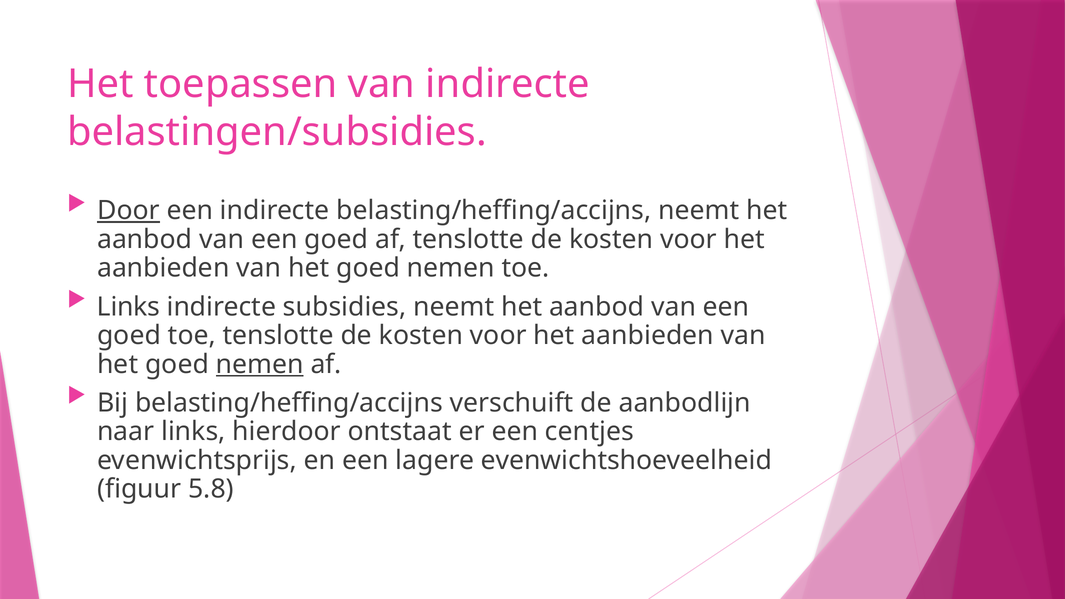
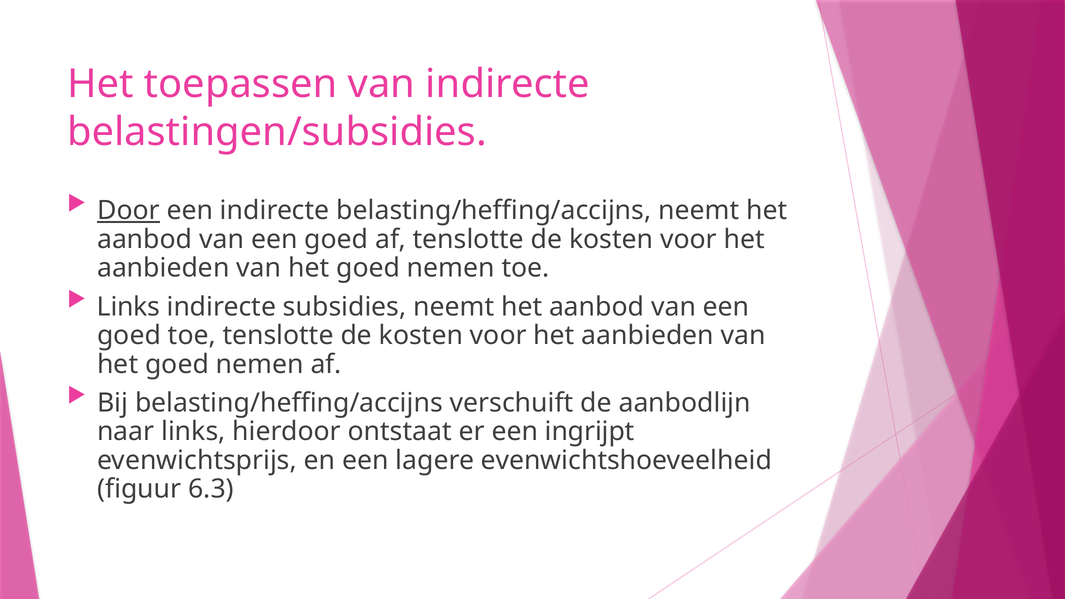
nemen underline: present -> none (260, 364)
centjes: centjes -> ingrijpt (590, 432)
5.8: 5.8 -> 6.3 (211, 489)
